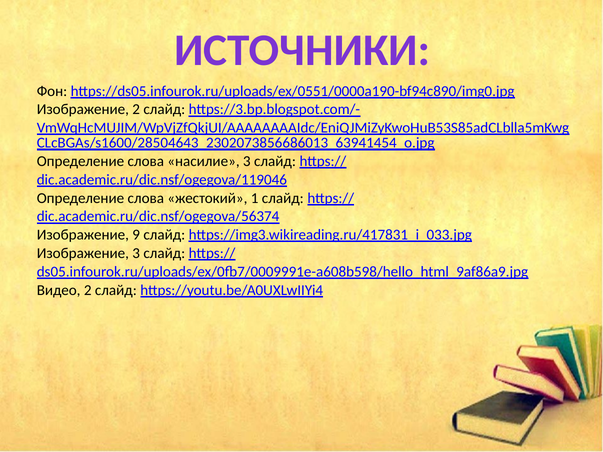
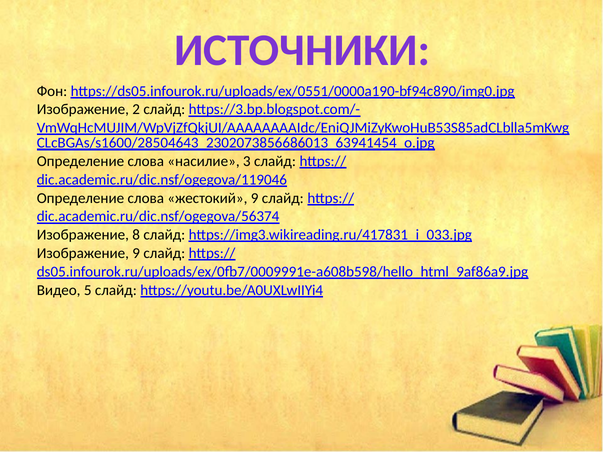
жестокий 1: 1 -> 9 (255, 198)
9: 9 -> 8 (136, 235)
Изображение 3: 3 -> 9 (136, 253)
Видео 2: 2 -> 5 (88, 290)
